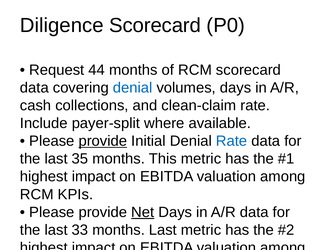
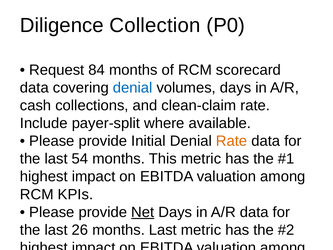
Diligence Scorecard: Scorecard -> Collection (155, 25)
44: 44 -> 84 (97, 70)
provide underline: present -> none (103, 141)
Rate colour: blue -> orange (232, 141)
35: 35 -> 54 (80, 159)
33: 33 -> 26 (80, 230)
